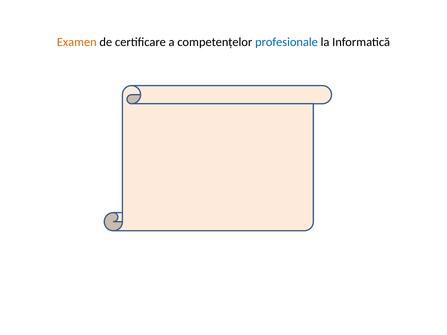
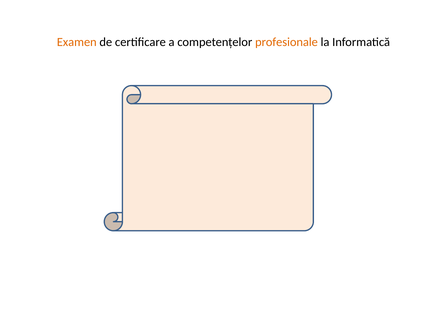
profesionale colour: blue -> orange (286, 42)
